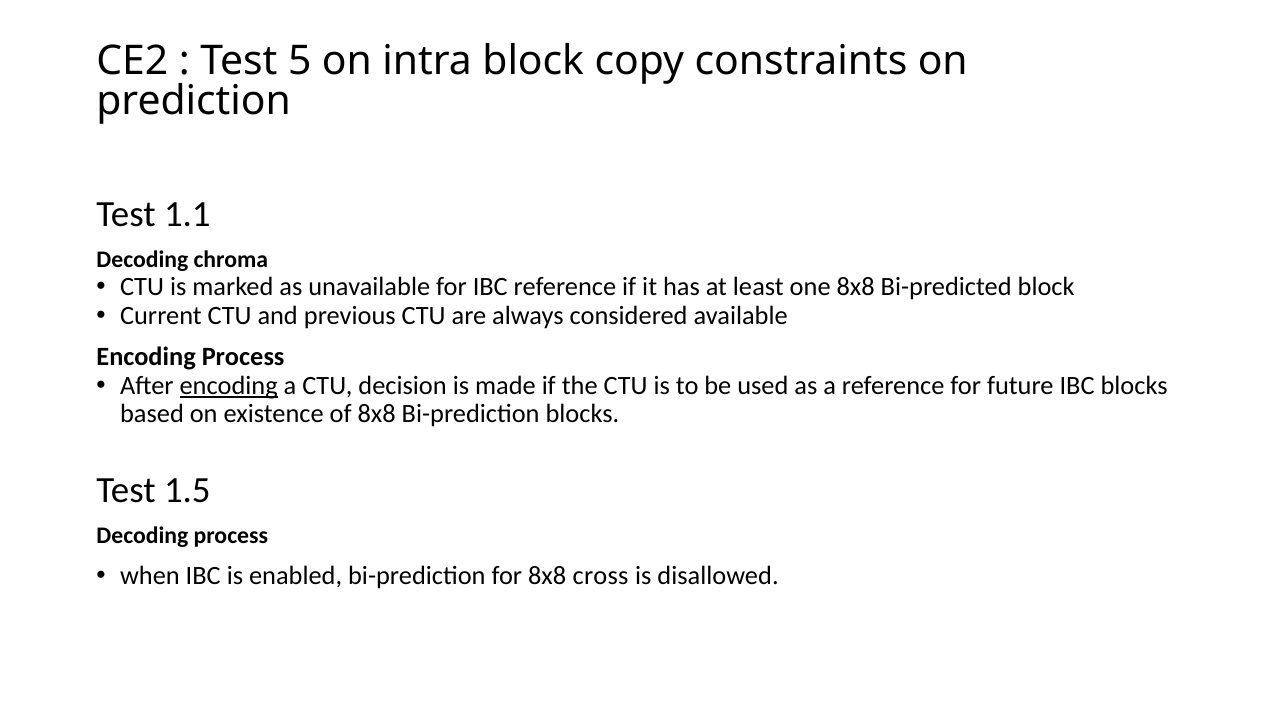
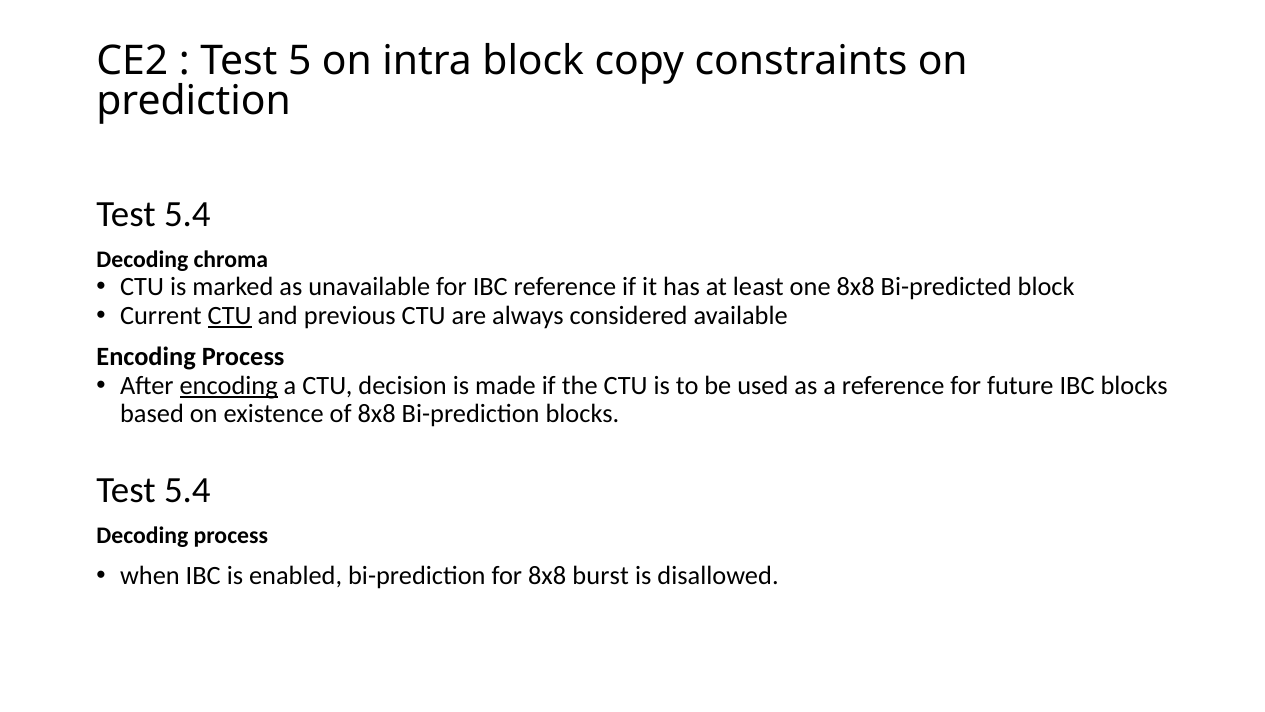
1.1: 1.1 -> 5.4 (187, 214)
CTU underline: none -> present (230, 315)
1.5: 1.5 -> 5.4 (187, 490)
cross: cross -> burst (601, 576)
